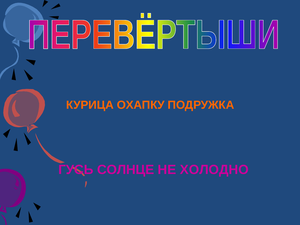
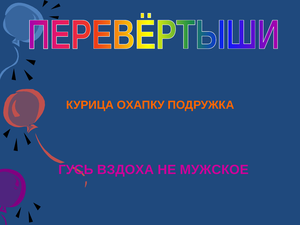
СОЛНЦЕ: СОЛНЦЕ -> ВЗДОХА (126, 170)
ХОЛОДНО: ХОЛОДНО -> МУЖСКОЕ (214, 170)
